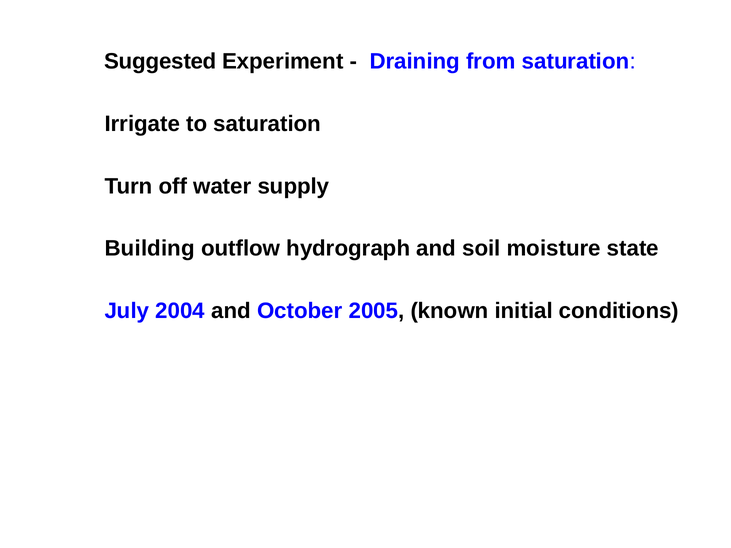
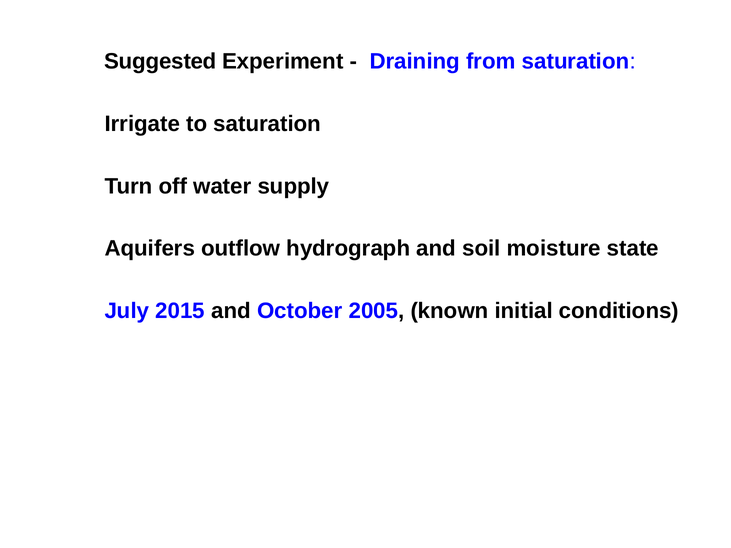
Building: Building -> Aquifers (150, 249)
2004: 2004 -> 2015 (180, 311)
